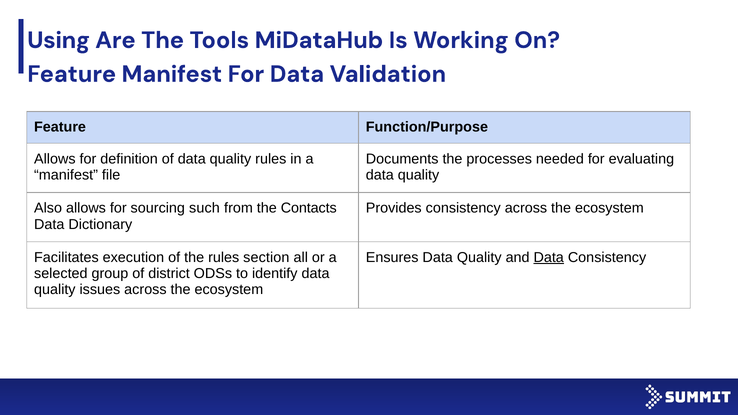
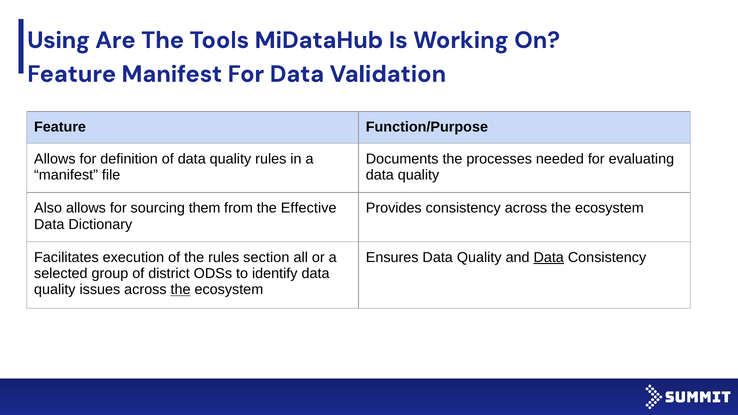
such: such -> them (205, 208)
Contacts: Contacts -> Effective (309, 208)
the underline: none -> present (181, 290)
